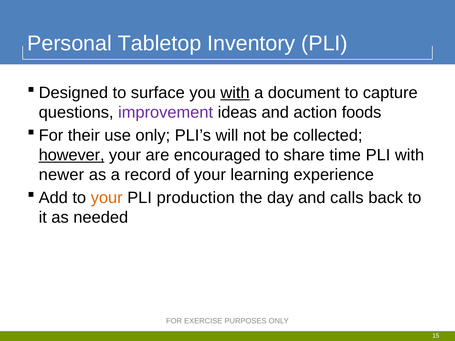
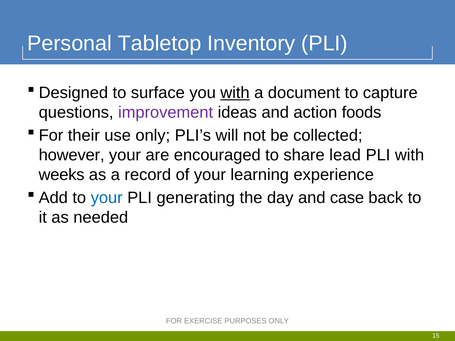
however underline: present -> none (72, 155)
time: time -> lead (345, 155)
newer: newer -> weeks (62, 175)
your colour: orange -> blue (107, 198)
production: production -> generating (196, 198)
calls: calls -> case (347, 198)
